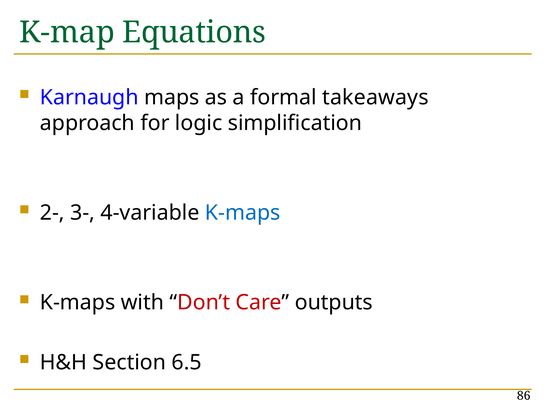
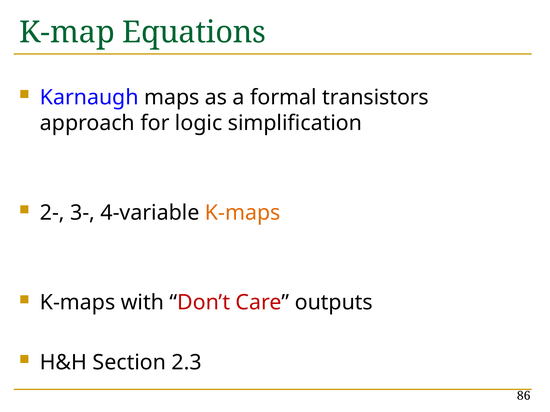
takeaways: takeaways -> transistors (376, 97)
K-maps colour: blue -> orange (243, 213)
6.5: 6.5 -> 2.3 (187, 363)
